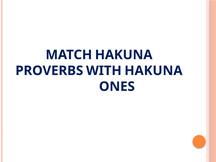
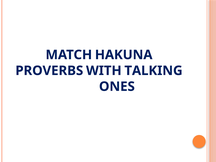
WITH HAKUNA: HAKUNA -> TALKING (153, 71)
